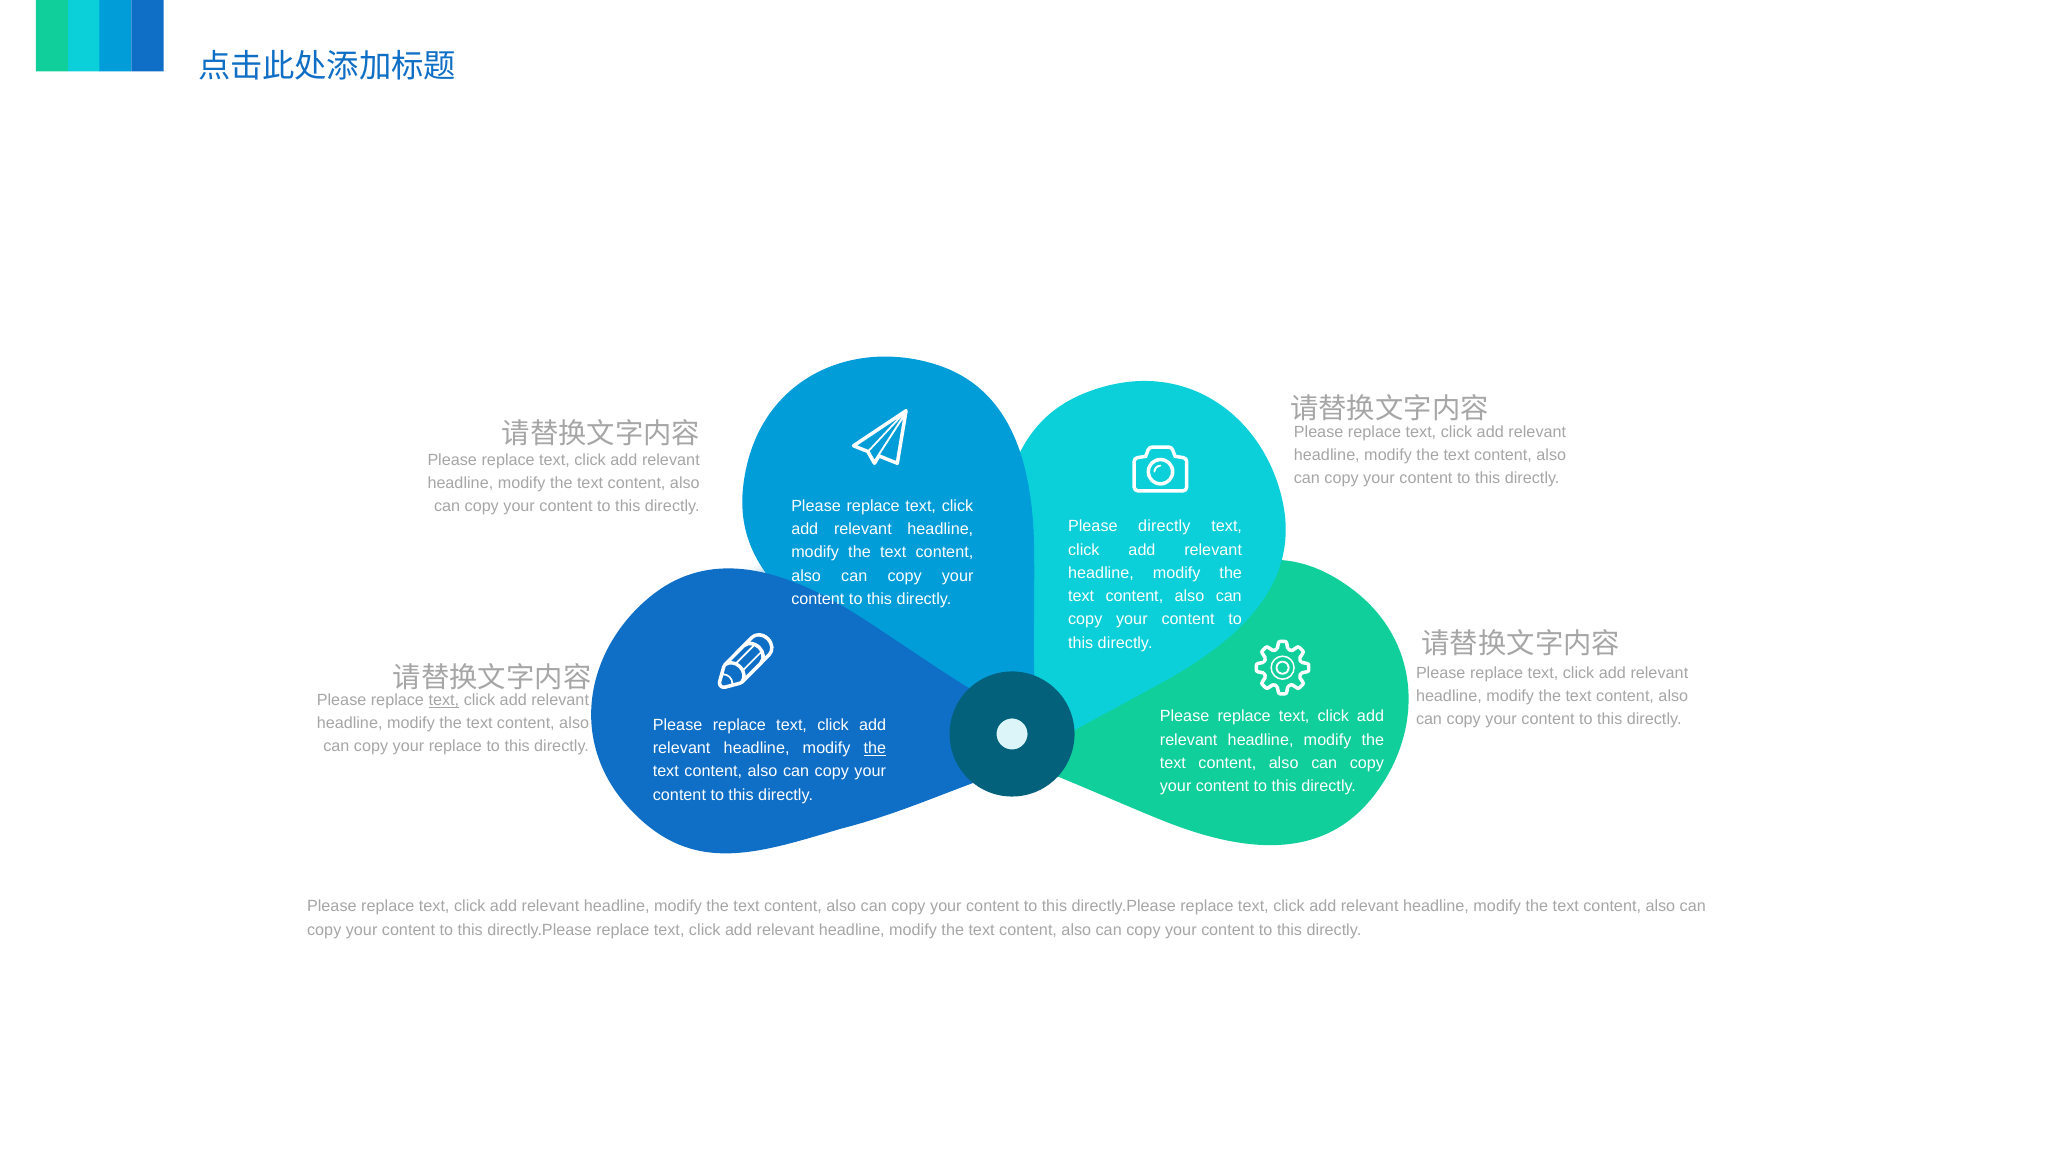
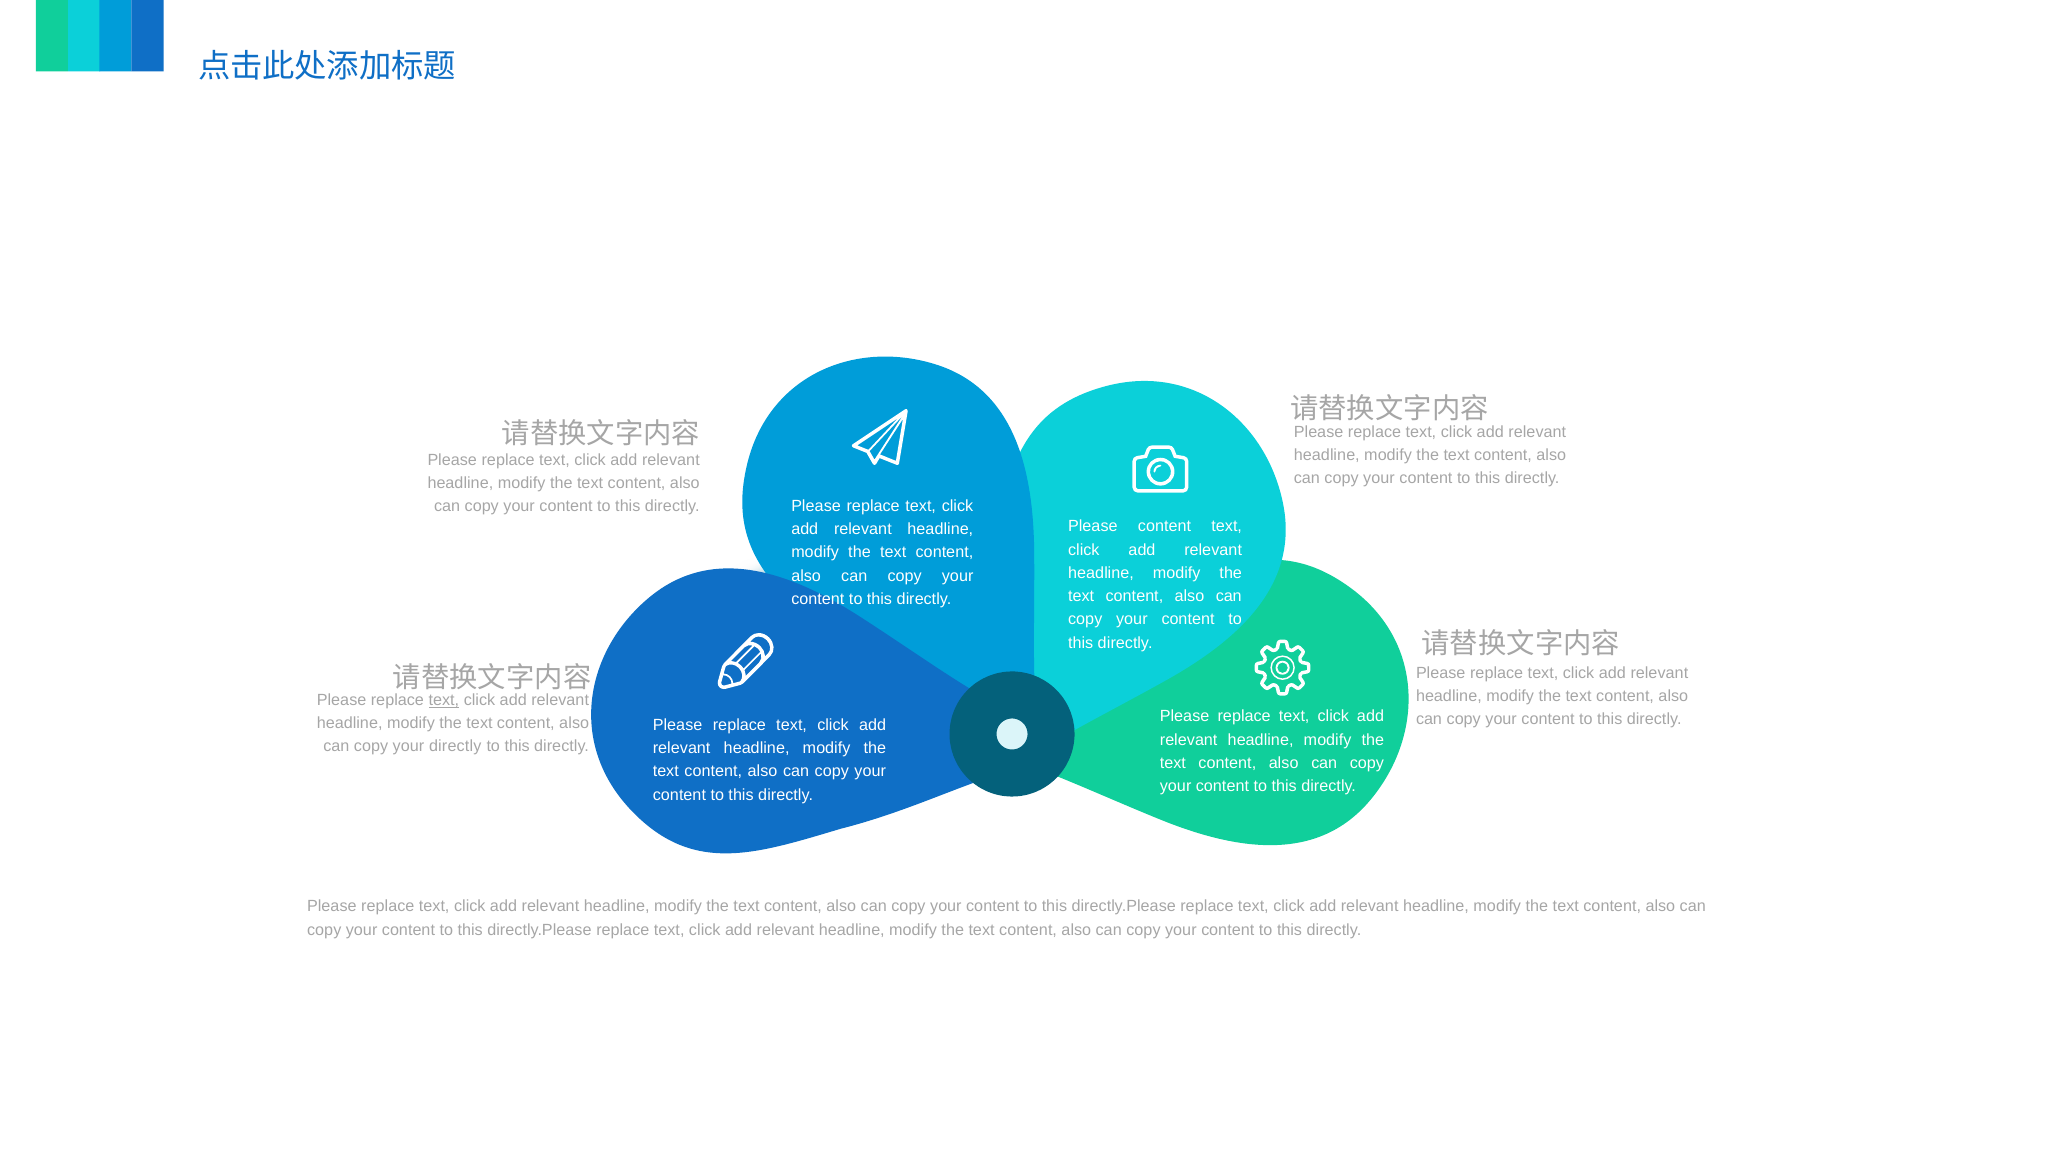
Please directly: directly -> content (1164, 526)
your replace: replace -> directly (455, 746)
the underline: present -> none (875, 748)
